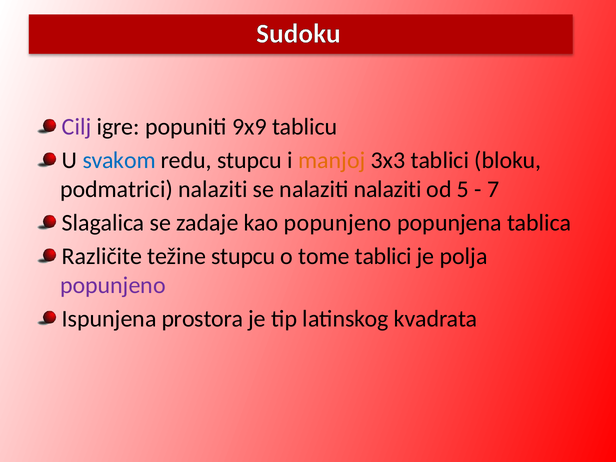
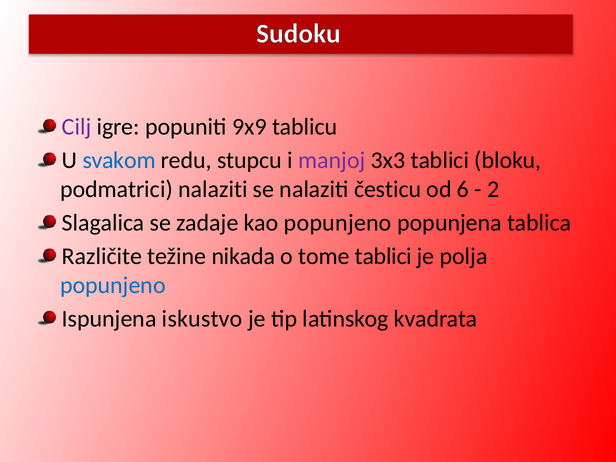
manjoj colour: orange -> purple (332, 160)
nalaziti nalaziti: nalaziti -> česticu (388, 189)
5: 5 -> 6 (463, 189)
7: 7 -> 2 (493, 189)
težine stupcu: stupcu -> nikada (243, 256)
popunjeno colour: purple -> blue (113, 285)
prostora: prostora -> iskustvo (202, 319)
